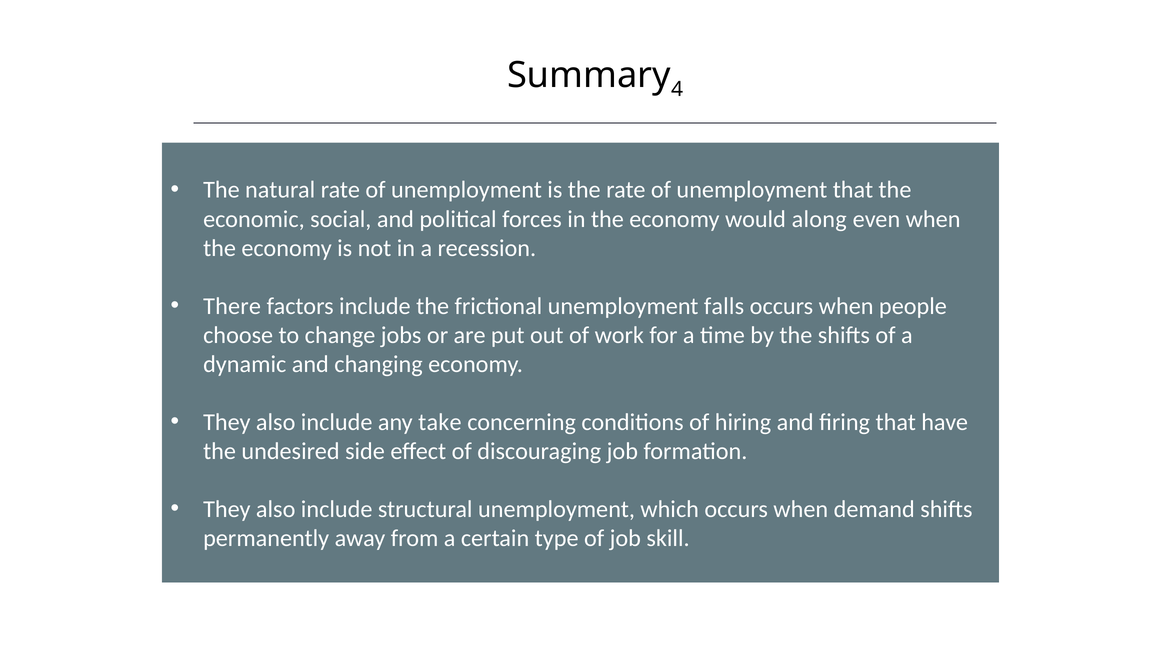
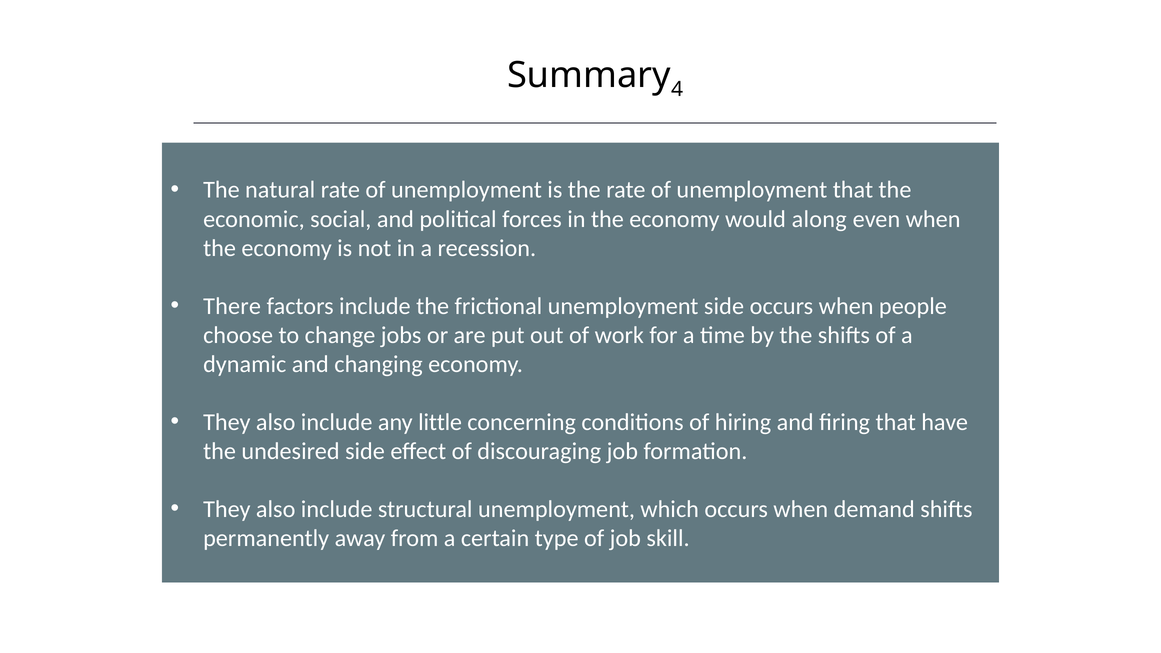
unemployment falls: falls -> side (724, 306)
take: take -> little (440, 422)
